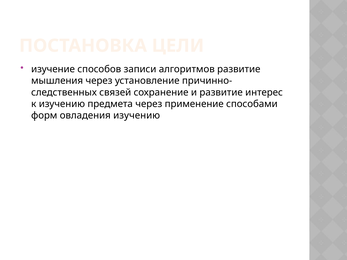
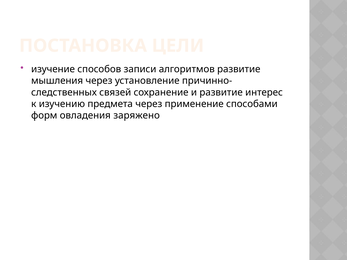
овладения изучению: изучению -> заряжено (137, 116)
